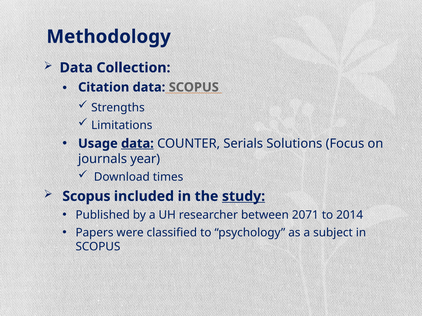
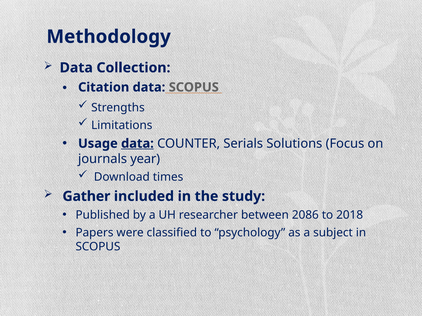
Scopus: Scopus -> Gather (86, 197)
study underline: present -> none (244, 197)
2071: 2071 -> 2086 (305, 215)
2014: 2014 -> 2018 (350, 215)
